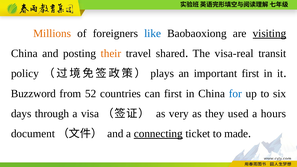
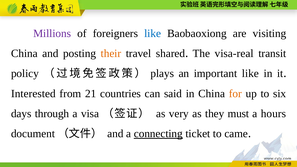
Millions colour: orange -> purple (52, 33)
visiting underline: present -> none (269, 33)
important first: first -> like (250, 74)
Buzzword: Buzzword -> Interested (33, 94)
52: 52 -> 21 (91, 94)
can first: first -> said (173, 94)
for colour: blue -> orange (235, 94)
used: used -> must (238, 114)
made: made -> came (236, 134)
